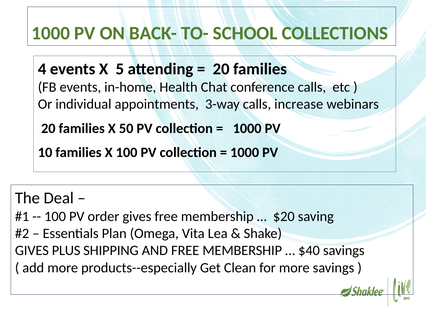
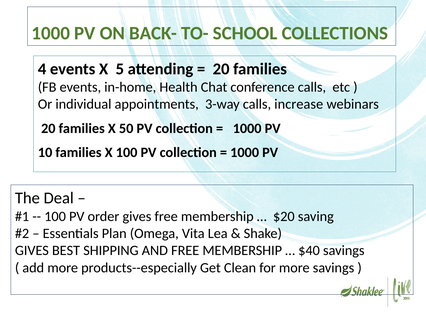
PLUS: PLUS -> BEST (66, 250)
